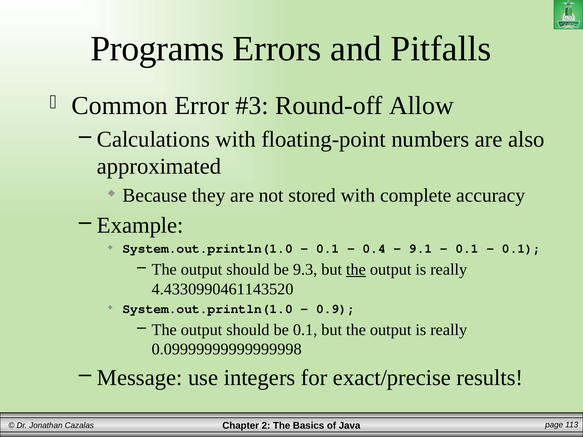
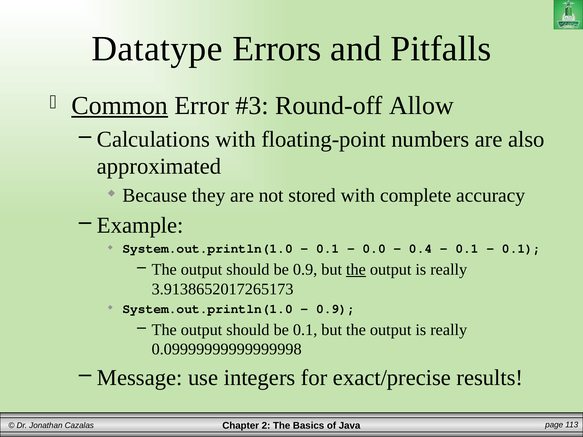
Programs: Programs -> Datatype (157, 49)
Common underline: none -> present (120, 106)
0.4: 0.4 -> 0.0 (374, 249)
9.1: 9.1 -> 0.4 (421, 249)
be 9.3: 9.3 -> 0.9 (305, 270)
4.4330990461143520: 4.4330990461143520 -> 3.9138652017265173 (223, 289)
